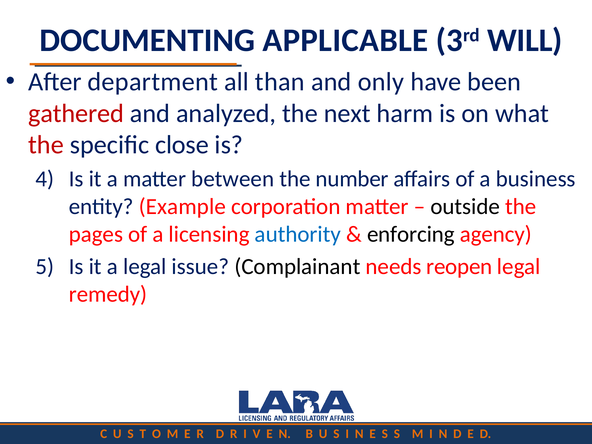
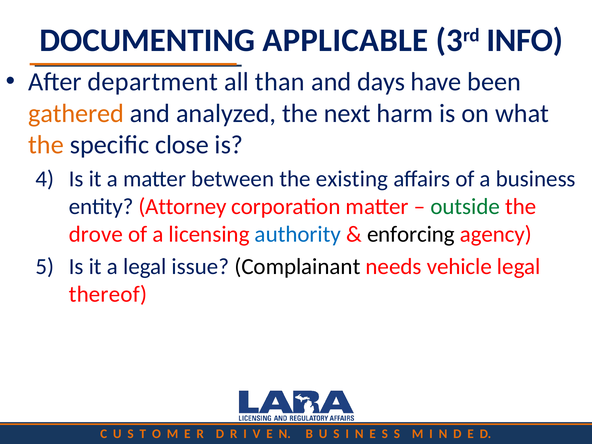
WILL: WILL -> INFO (525, 40)
only: only -> days (381, 82)
gathered colour: red -> orange (76, 113)
the colour: red -> orange (46, 145)
number: number -> existing (352, 179)
Example: Example -> Attorney (183, 207)
outside colour: black -> green (465, 207)
pages: pages -> drove (96, 234)
reopen: reopen -> vehicle (459, 266)
remedy: remedy -> thereof (108, 294)
